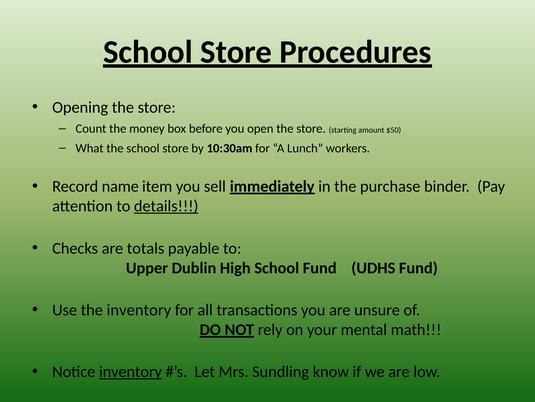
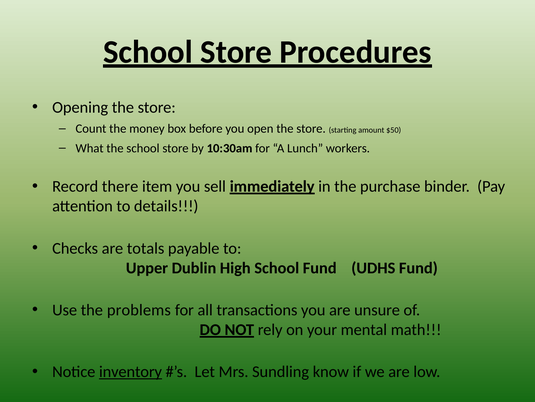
name: name -> there (120, 186)
details underline: present -> none (166, 206)
the inventory: inventory -> problems (139, 309)
